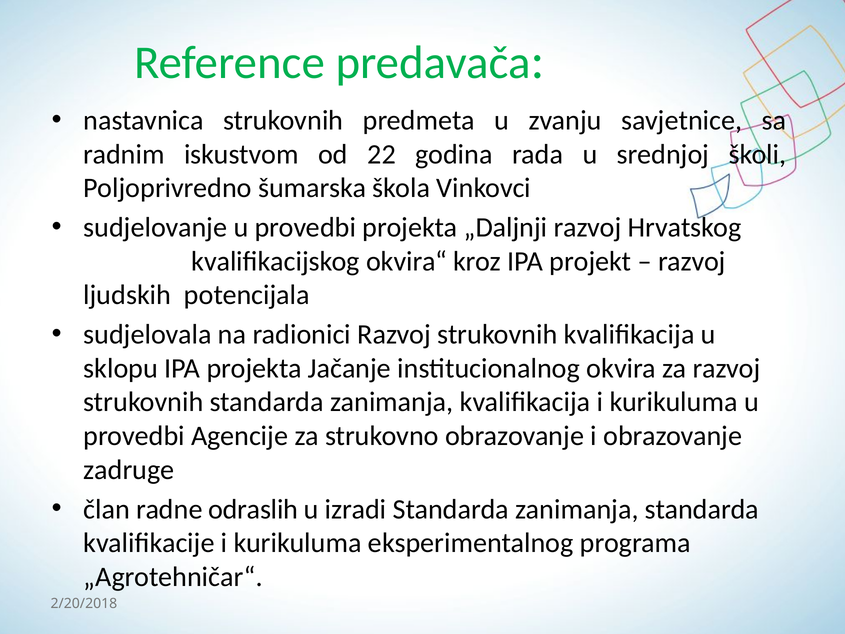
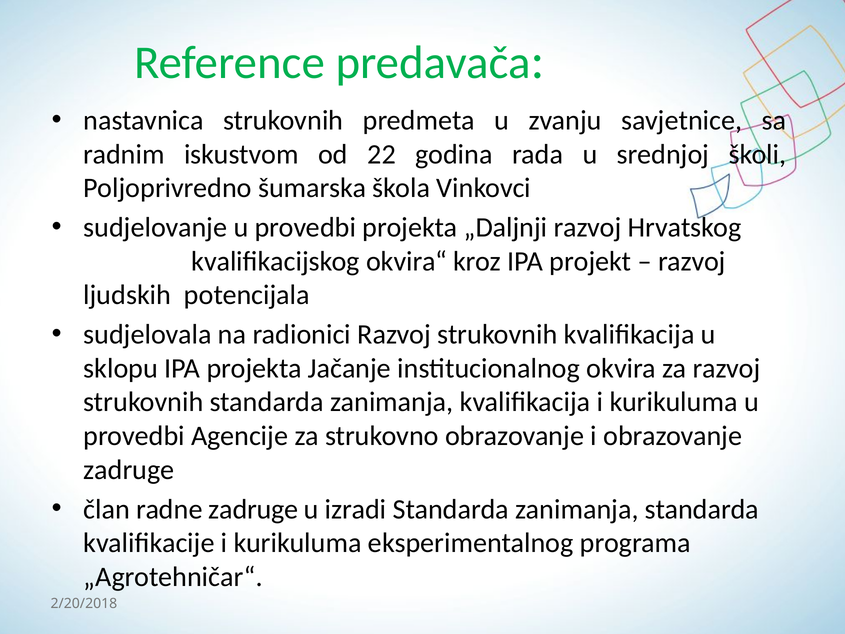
radne odraslih: odraslih -> zadruge (253, 509)
